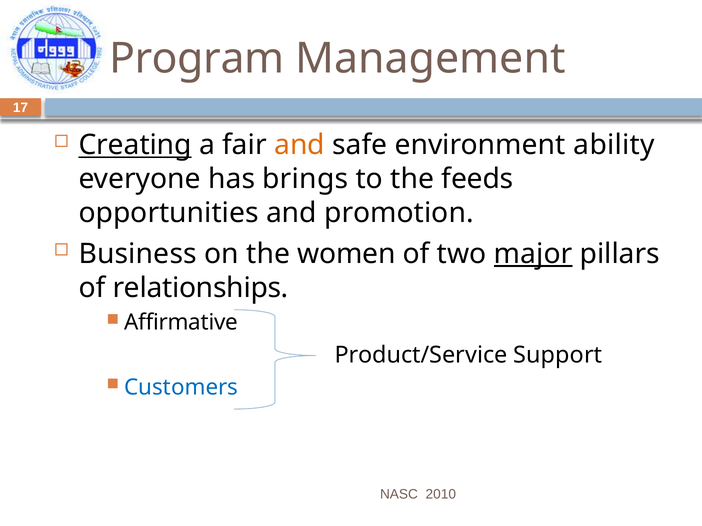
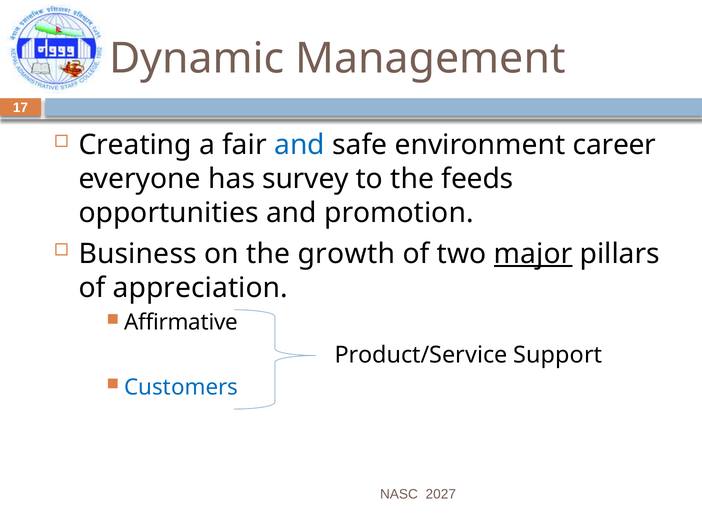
Program: Program -> Dynamic (197, 59)
Creating underline: present -> none (135, 145)
and colour: orange -> blue (300, 145)
ability: ability -> career (614, 145)
brings: brings -> survey (305, 179)
women: women -> growth (346, 254)
relationships: relationships -> appreciation (200, 288)
2010: 2010 -> 2027 (441, 495)
